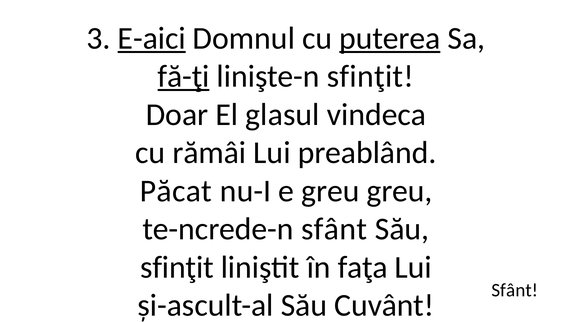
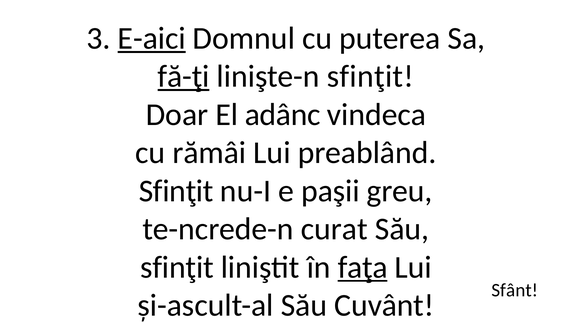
puterea underline: present -> none (390, 38)
glasul: glasul -> adânc (283, 114)
Păcat: Păcat -> Sfinţit (176, 191)
e greu: greu -> paşii (330, 191)
te-ncrede-n sfânt: sfânt -> curat (334, 229)
faţa underline: none -> present (363, 267)
